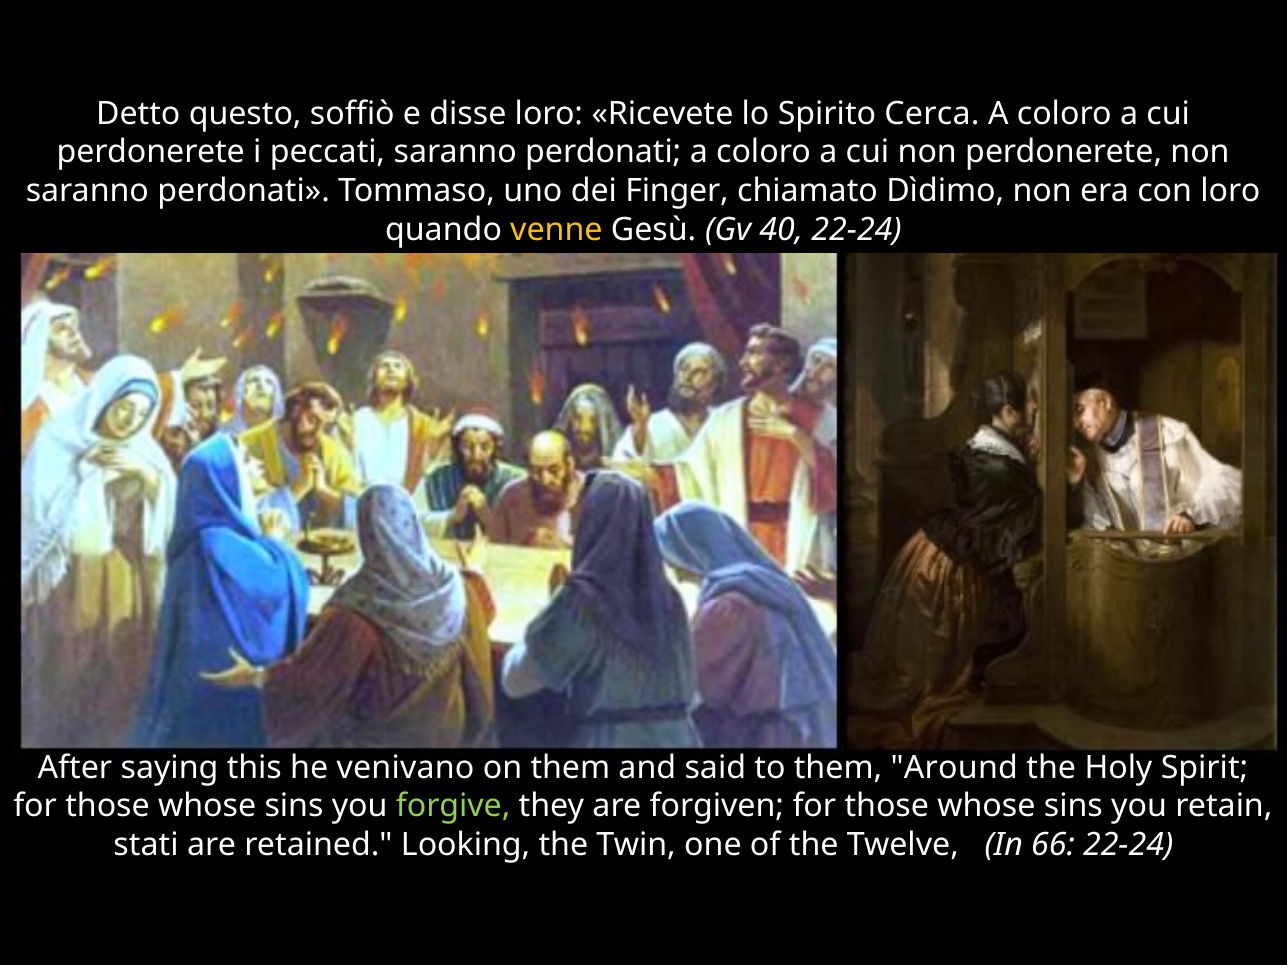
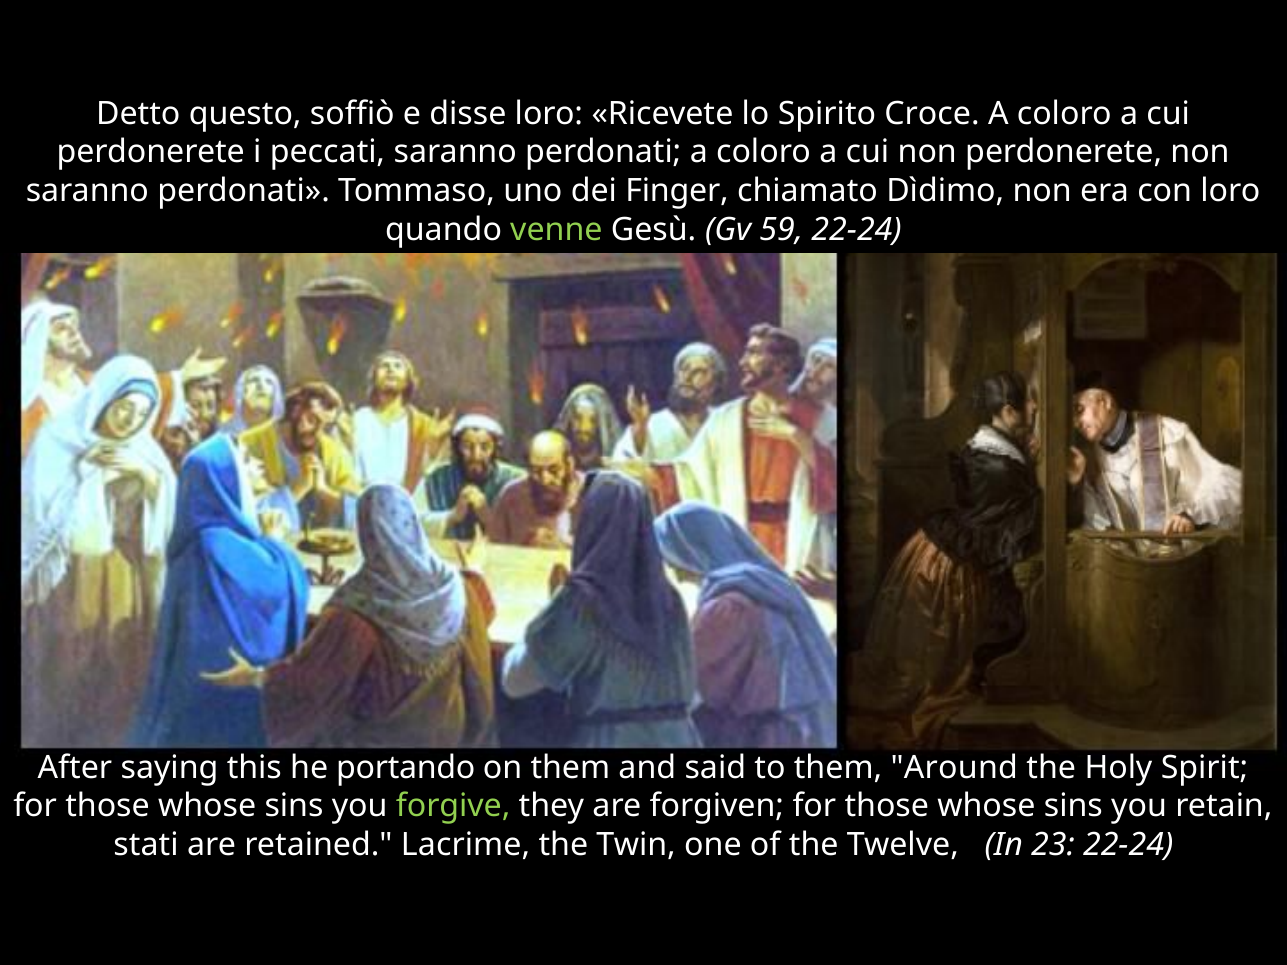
Cerca: Cerca -> Croce (932, 114)
venne colour: yellow -> light green (556, 229)
40: 40 -> 59 (781, 229)
venivano: venivano -> portando (406, 768)
Looking: Looking -> Lacrime (466, 845)
66: 66 -> 23 (1053, 845)
